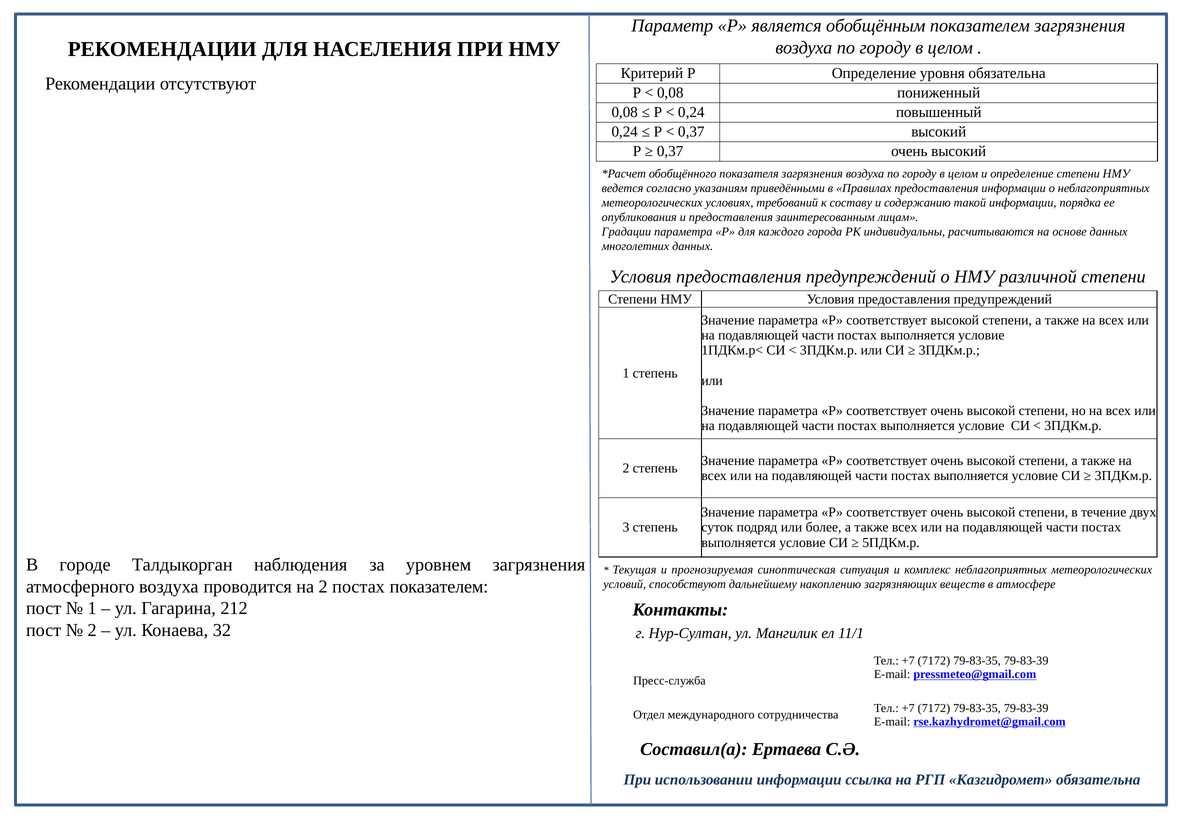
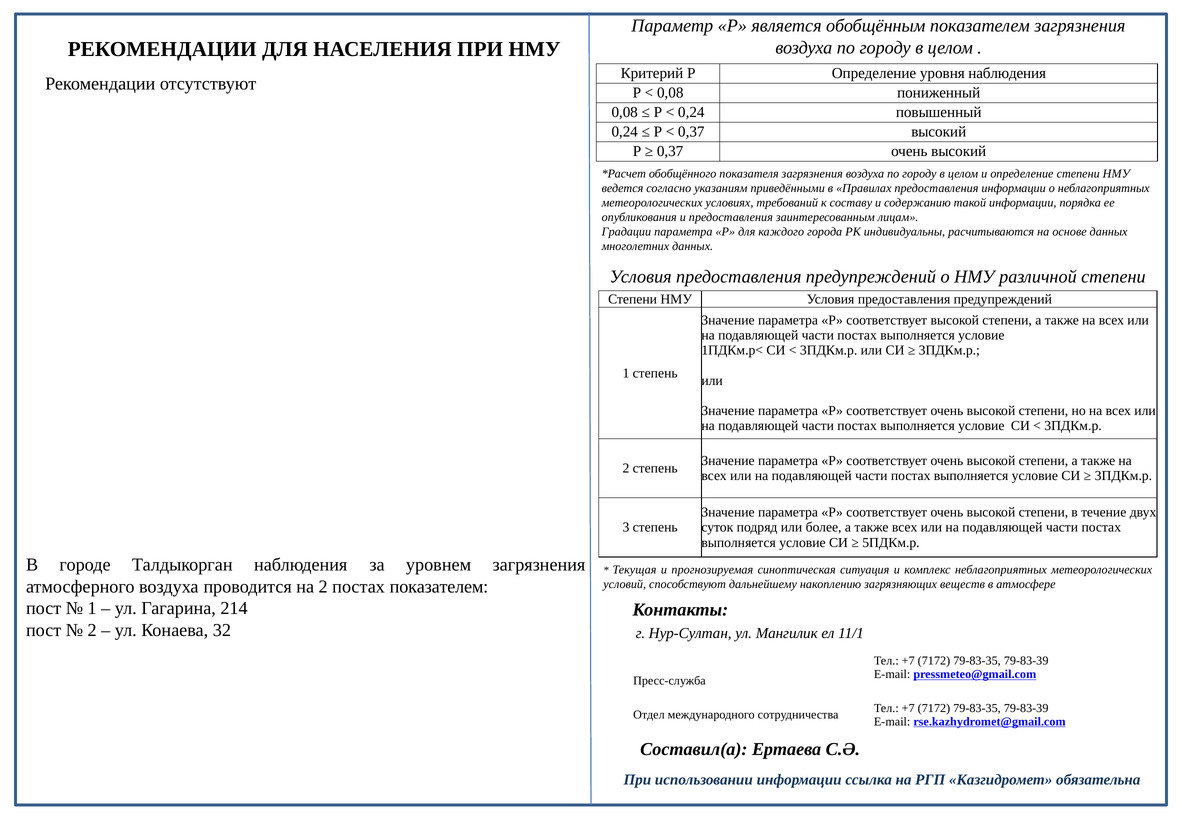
уровня обязательна: обязательна -> наблюдения (1007, 73)
212: 212 -> 214 (234, 608)
